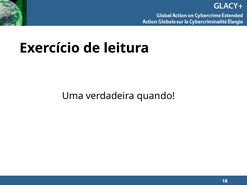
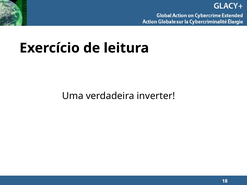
quando: quando -> inverter (156, 96)
